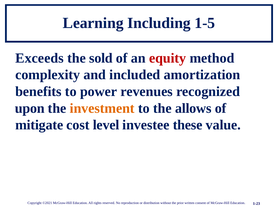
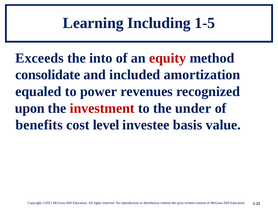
sold: sold -> into (101, 58)
complexity: complexity -> consolidate (48, 75)
benefits: benefits -> equaled (38, 91)
investment colour: orange -> red (102, 108)
allows: allows -> under (193, 108)
mitigate: mitigate -> benefits (39, 125)
these: these -> basis (188, 125)
